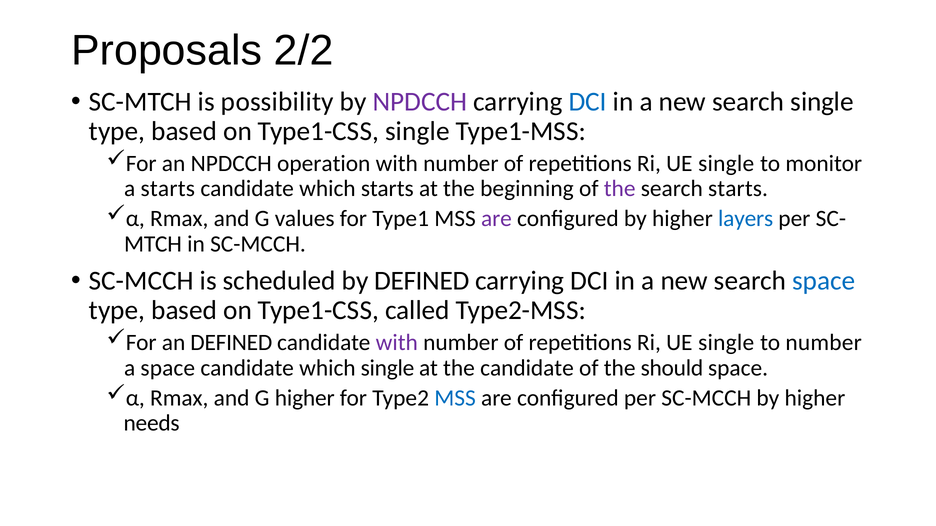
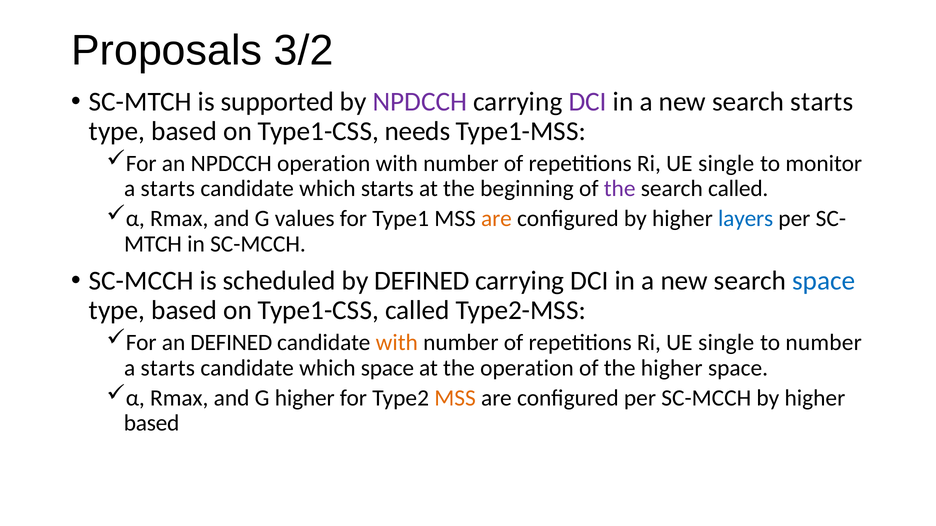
2/2: 2/2 -> 3/2 (304, 51)
possibility: possibility -> supported (278, 102)
DCI colour: blue -> purple (588, 102)
search single: single -> starts (822, 102)
Type1-CSS single: single -> needs (418, 131)
search starts: starts -> called (738, 189)
are colour: purple -> orange (496, 219)
with colour: purple -> orange (397, 343)
space: space -> starts (168, 368)
which single: single -> space (387, 368)
the candidate: candidate -> operation (527, 368)
the should: should -> higher (672, 368)
MSS colour: blue -> orange (455, 398)
needs: needs -> based (152, 424)
